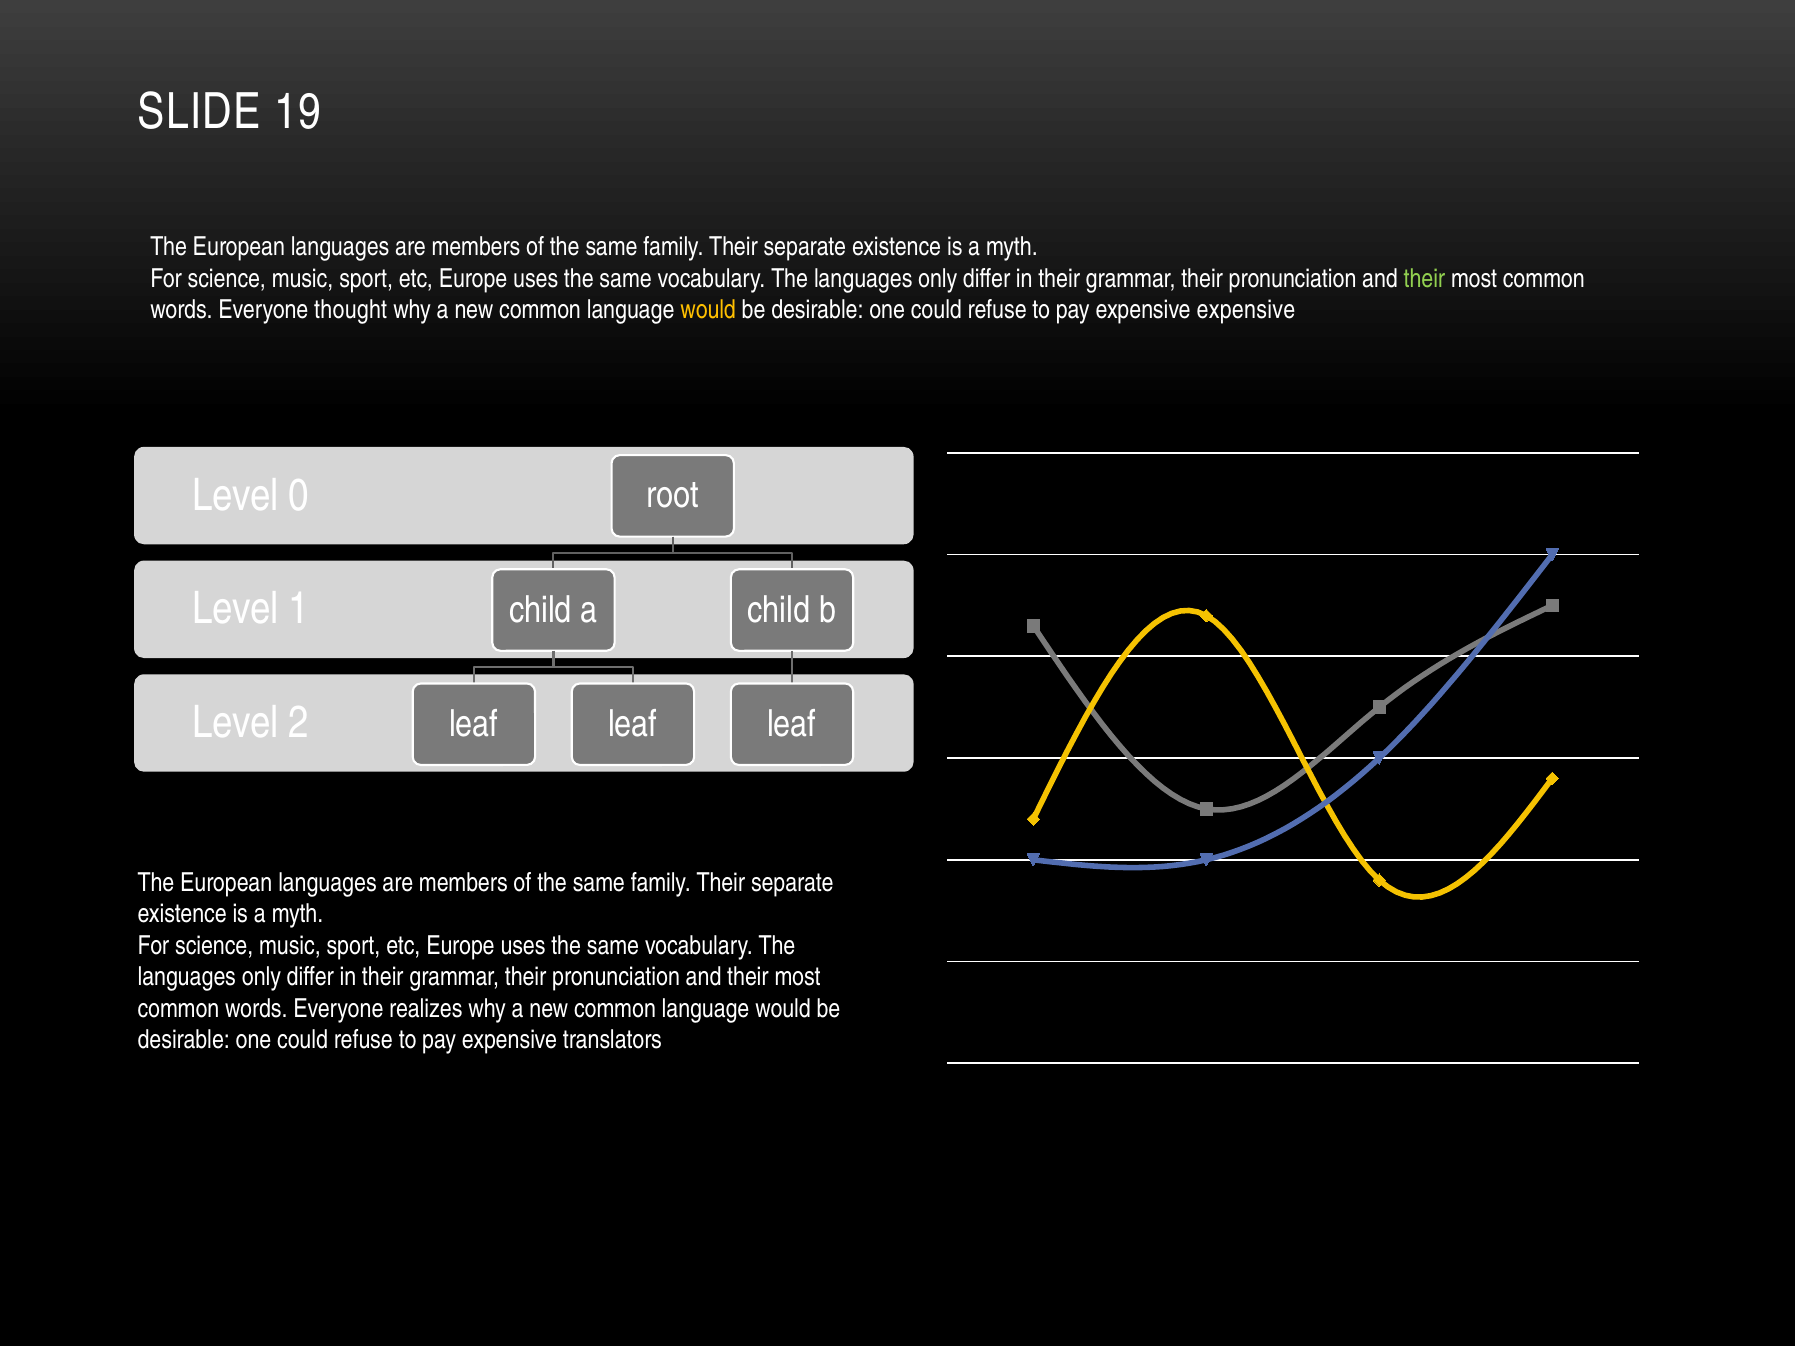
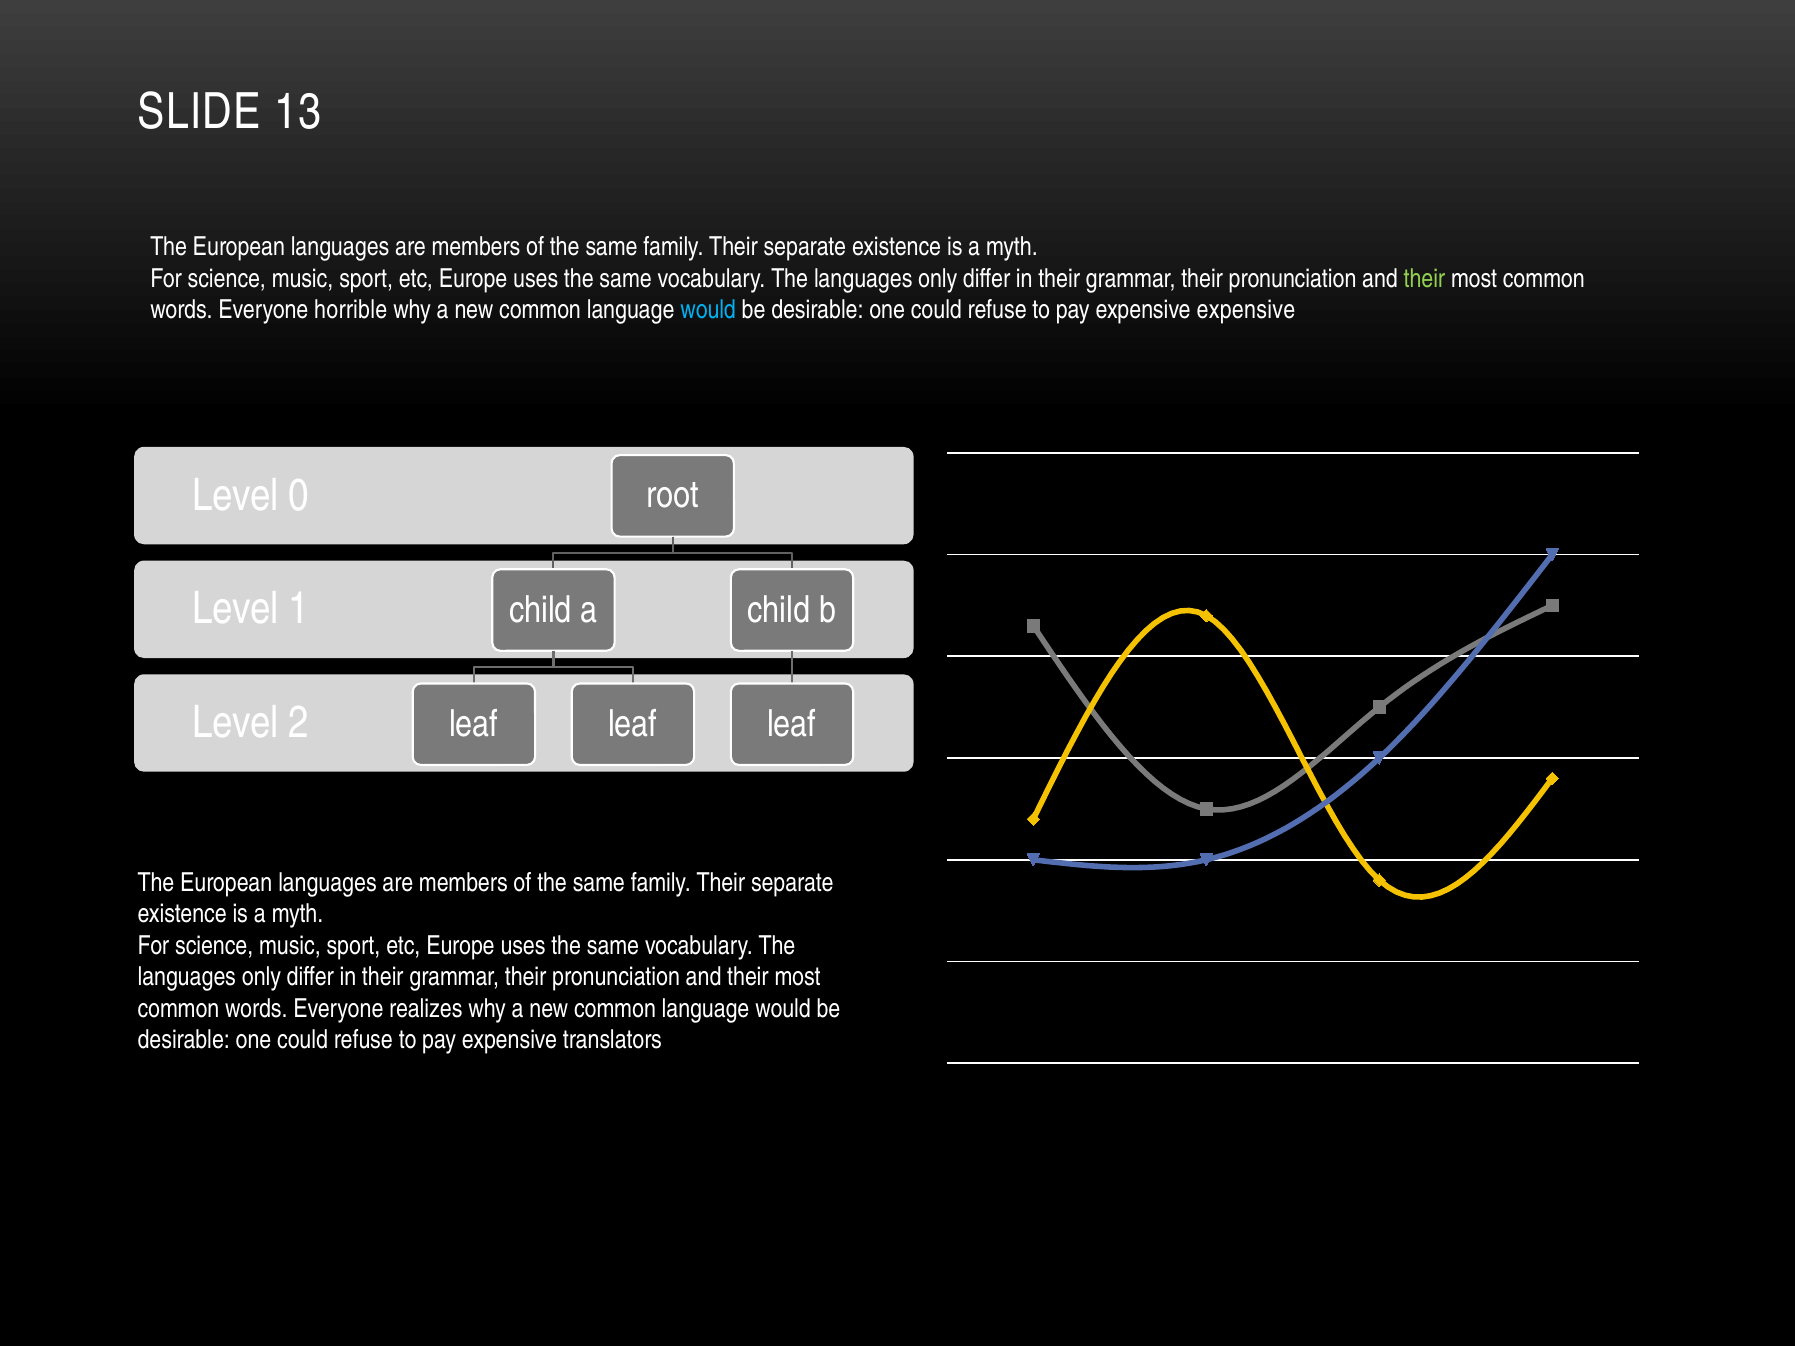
19: 19 -> 13 (298, 112)
thought: thought -> horrible (351, 310)
would colour: yellow -> light blue (708, 310)
